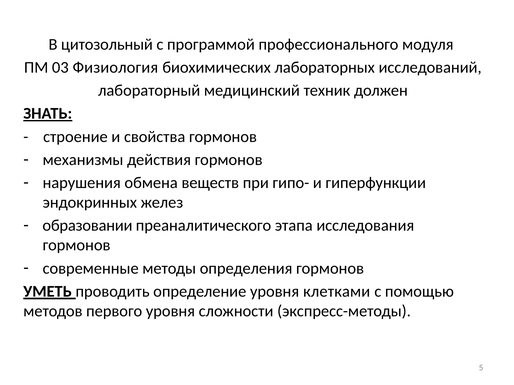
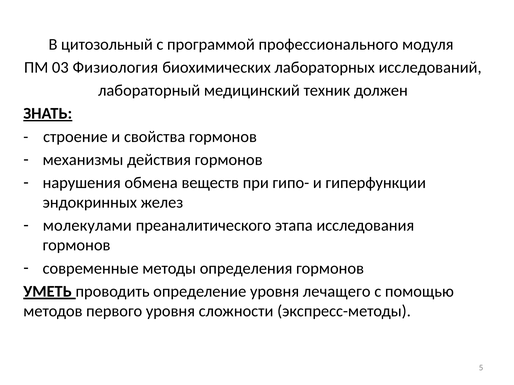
образовании: образовании -> молекулами (87, 226)
клетками: клетками -> лечащего (337, 292)
